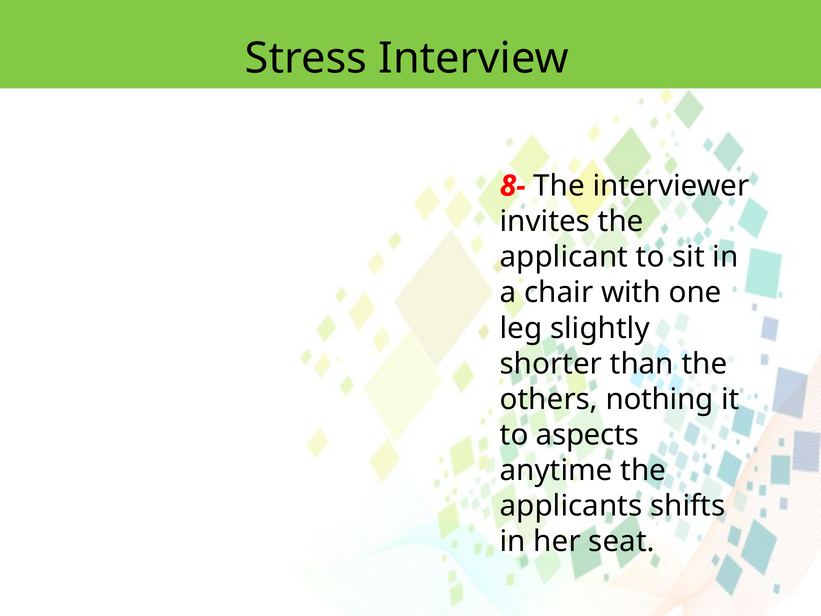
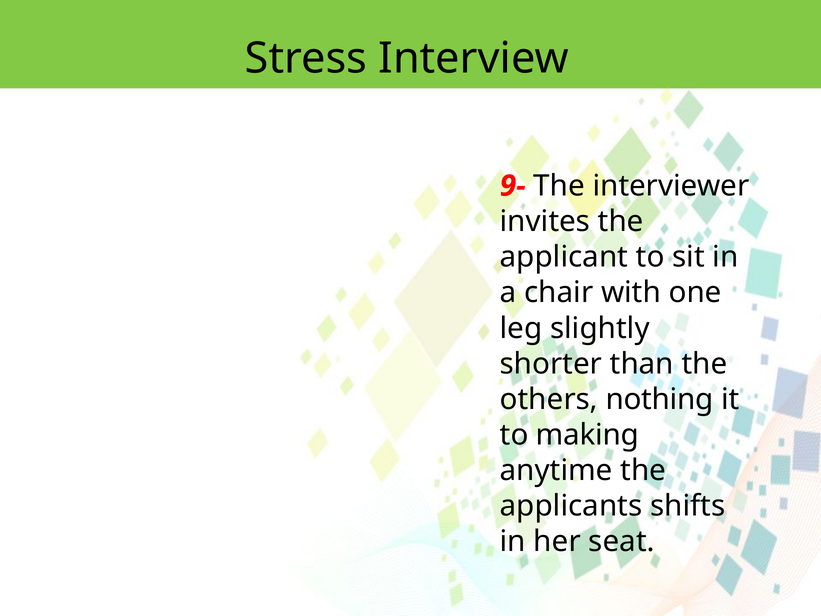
8-: 8- -> 9- (513, 186)
aspects: aspects -> making (587, 435)
